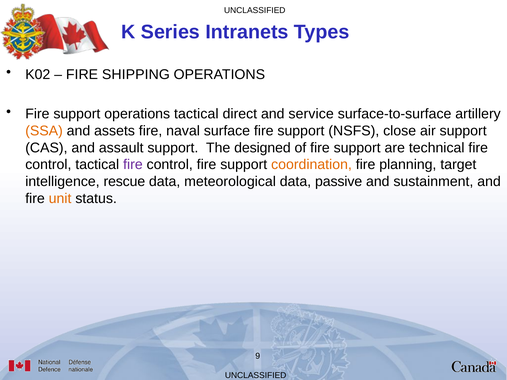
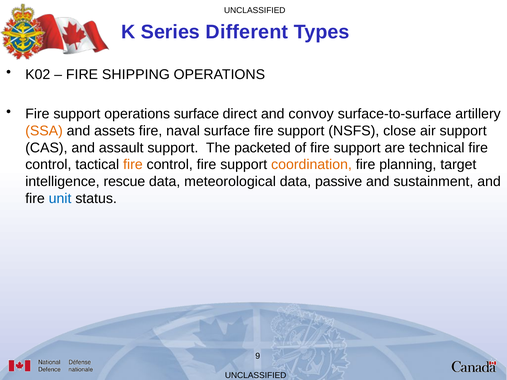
Intranets: Intranets -> Different (247, 32)
operations tactical: tactical -> surface (196, 114)
service: service -> convoy (311, 114)
designed: designed -> packeted (262, 148)
fire colour: purple -> orange (133, 165)
unit colour: orange -> blue (60, 199)
